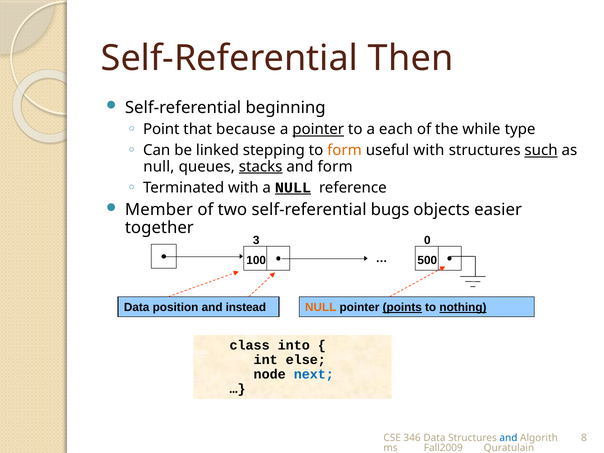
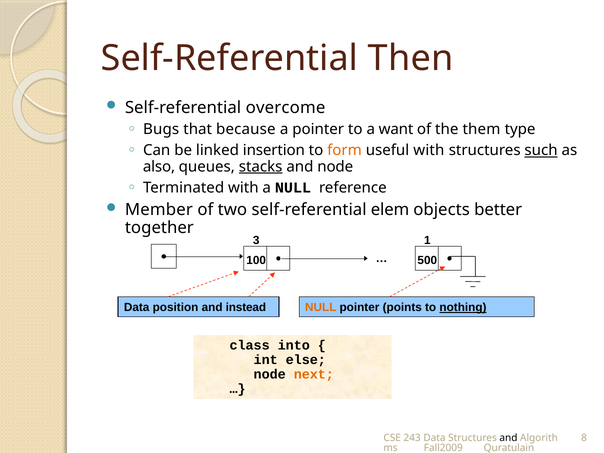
beginning: beginning -> overcome (286, 108)
Point: Point -> Bugs (161, 129)
pointer underline: present -> none (318, 129)
each: each -> want (396, 129)
while: while -> them (481, 129)
stepping: stepping -> insertion (274, 150)
null: null -> also (159, 167)
and form: form -> node (335, 167)
NULL underline: present -> none (293, 188)
bugs: bugs -> elem (390, 210)
easier: easier -> better (498, 210)
0: 0 -> 1 (427, 240)
points underline: present -> none (402, 307)
next colour: blue -> orange (314, 374)
346: 346 -> 243 (412, 438)
and colour: blue -> black (508, 438)
